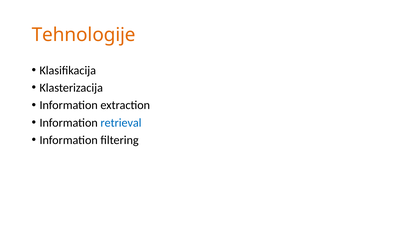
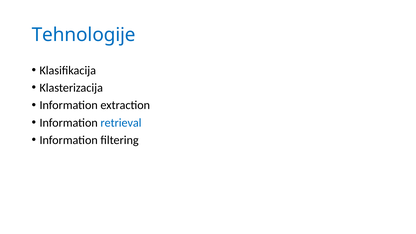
Tehnologije colour: orange -> blue (84, 35)
